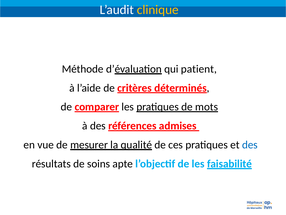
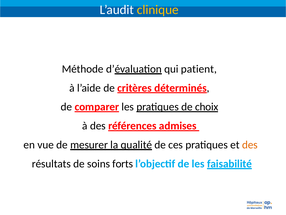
mots: mots -> choix (207, 107)
des colour: blue -> orange (250, 144)
apte: apte -> forts (123, 163)
